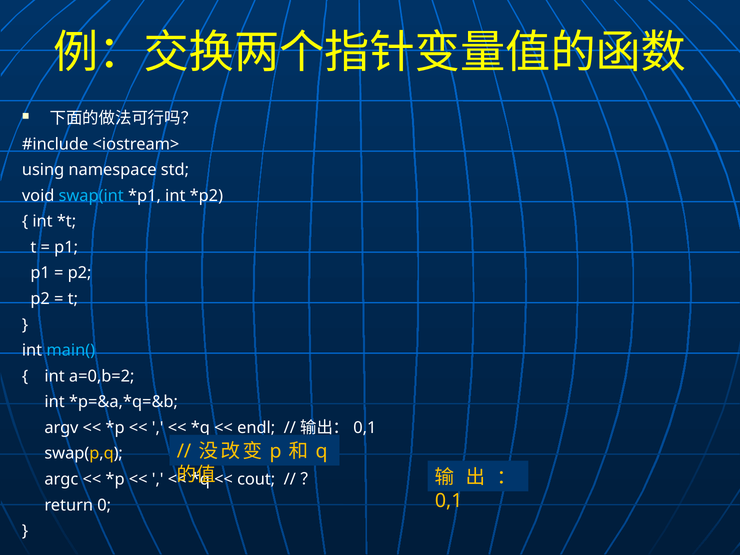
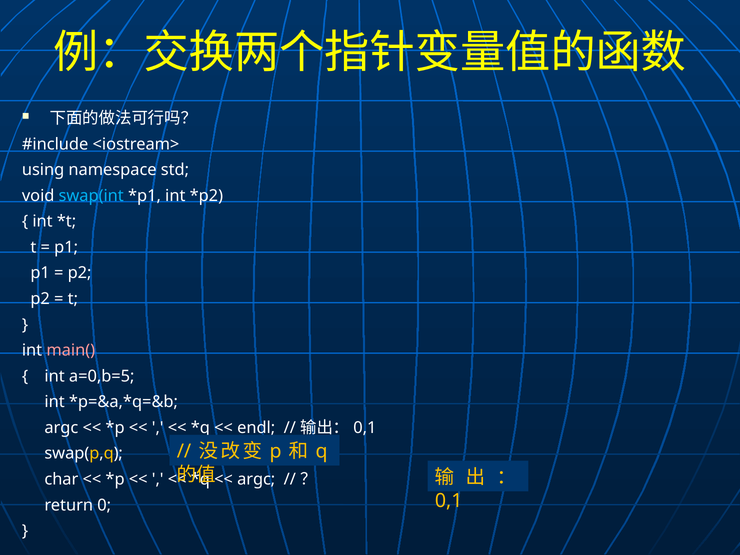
main( colour: light blue -> pink (71, 350)
a=0,b=2: a=0,b=2 -> a=0,b=5 (102, 376)
argv: argv -> argc (61, 428)
argc: argc -> char (61, 479)
cout: cout -> argc (256, 479)
